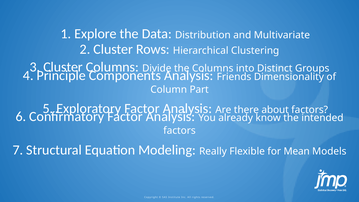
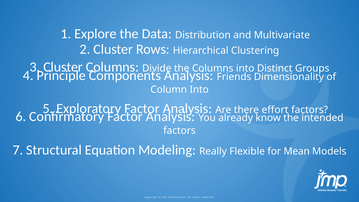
Column Part: Part -> Into (199, 90)
about: about -> effort (275, 110)
